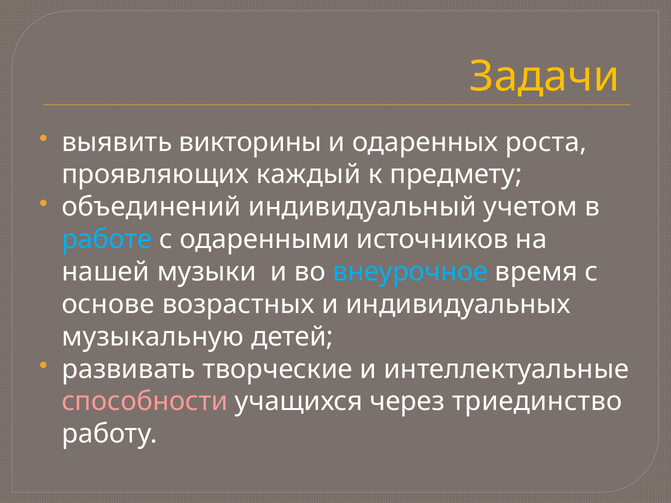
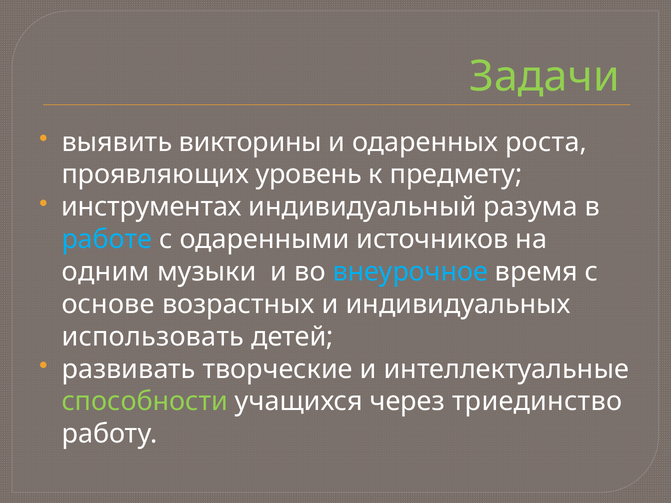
Задачи colour: yellow -> light green (545, 76)
каждый: каждый -> уровень (309, 175)
объединений: объединений -> инструментах (152, 207)
учетом: учетом -> разума (531, 207)
нашей: нашей -> одним (106, 272)
музыкальную: музыкальную -> использовать (153, 337)
способности colour: pink -> light green (145, 402)
